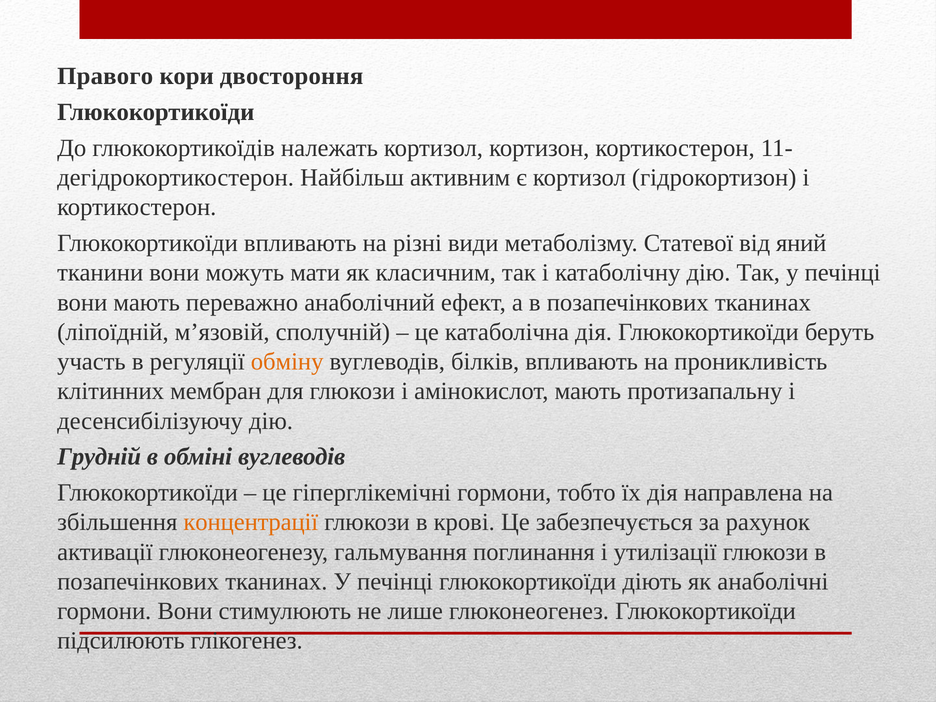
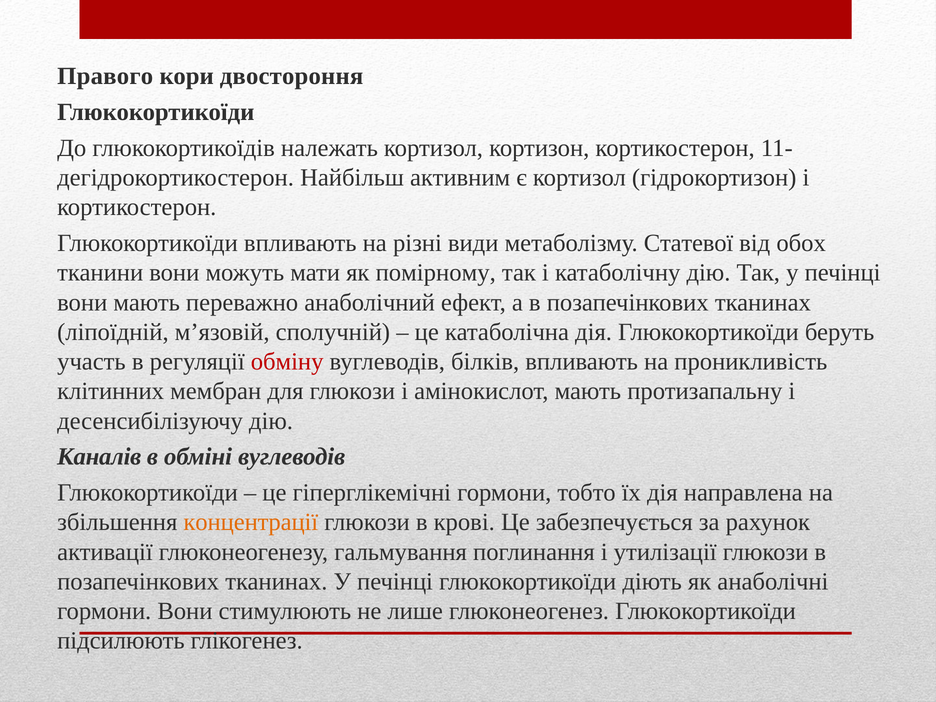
яний: яний -> обох (801, 243)
класичним: класичним -> помірному (436, 273)
обміну colour: orange -> red (287, 362)
Грудній: Грудній -> Каналів (99, 457)
